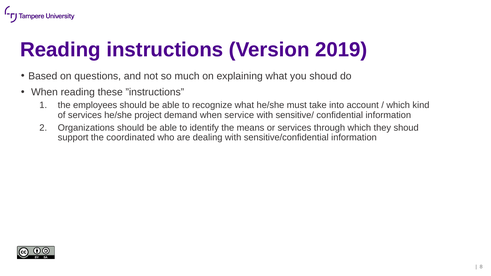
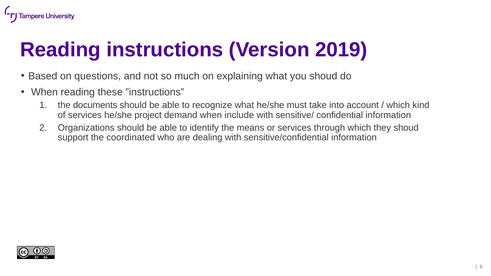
employees: employees -> documents (95, 105)
service: service -> include (239, 115)
